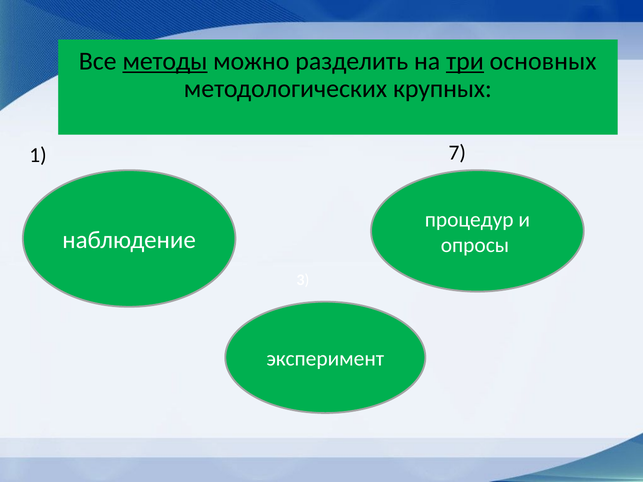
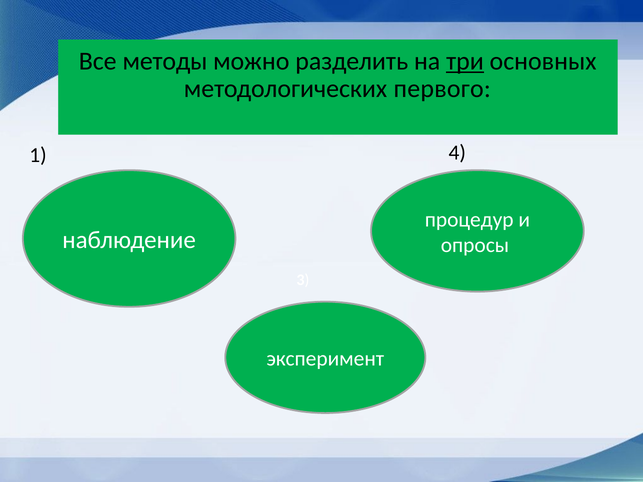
методы underline: present -> none (165, 61)
крупных: крупных -> первого (442, 89)
7: 7 -> 4 (457, 153)
